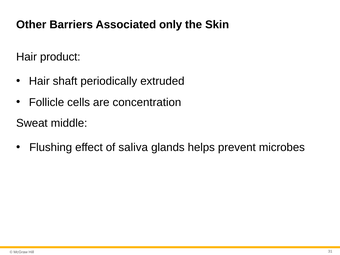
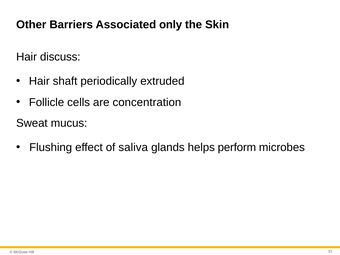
product: product -> discuss (60, 57)
middle: middle -> mucus (69, 123)
prevent: prevent -> perform (237, 148)
